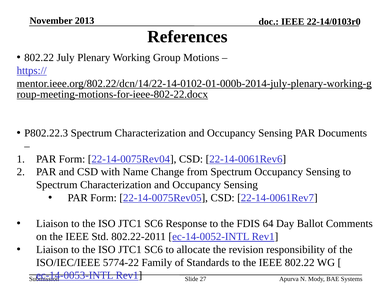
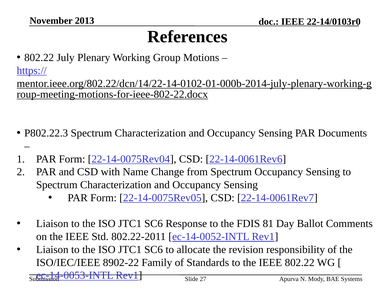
64: 64 -> 81 (268, 224)
5774-22: 5774-22 -> 8902-22 (121, 262)
